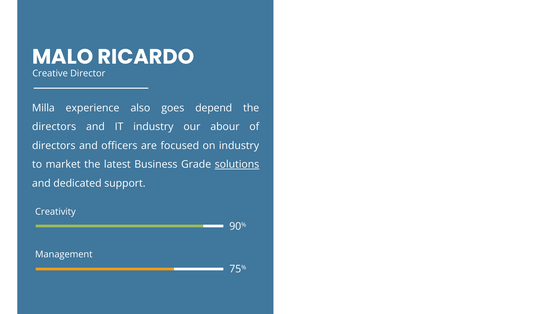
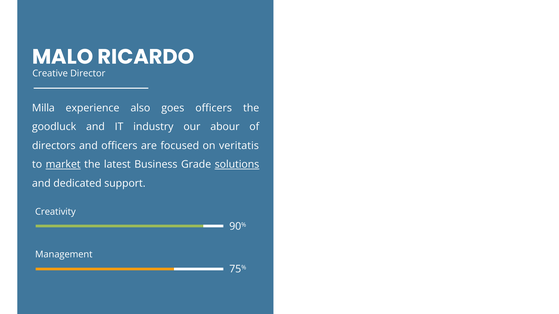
goes depend: depend -> officers (214, 108)
directors: directors -> goodluck (54, 127)
on industry: industry -> veritatis (239, 146)
market underline: none -> present (63, 165)
